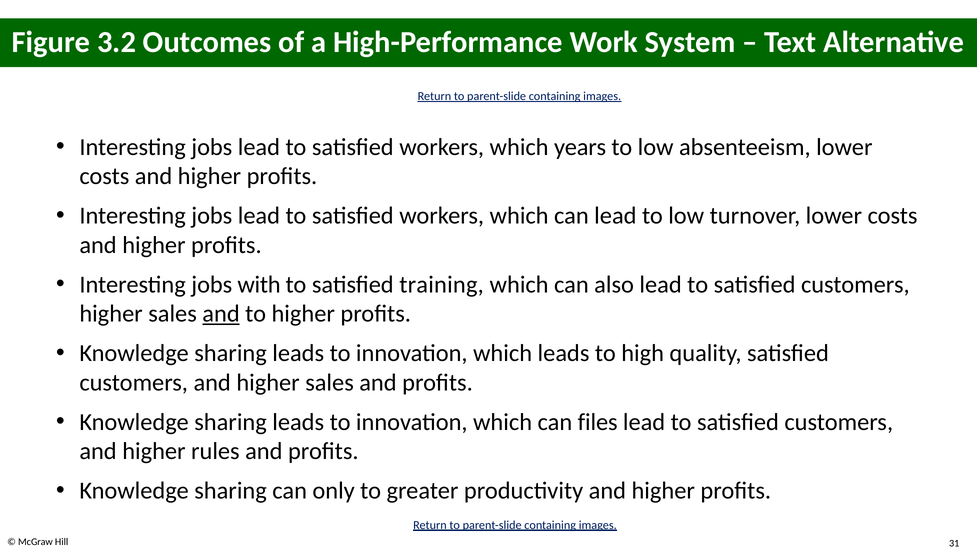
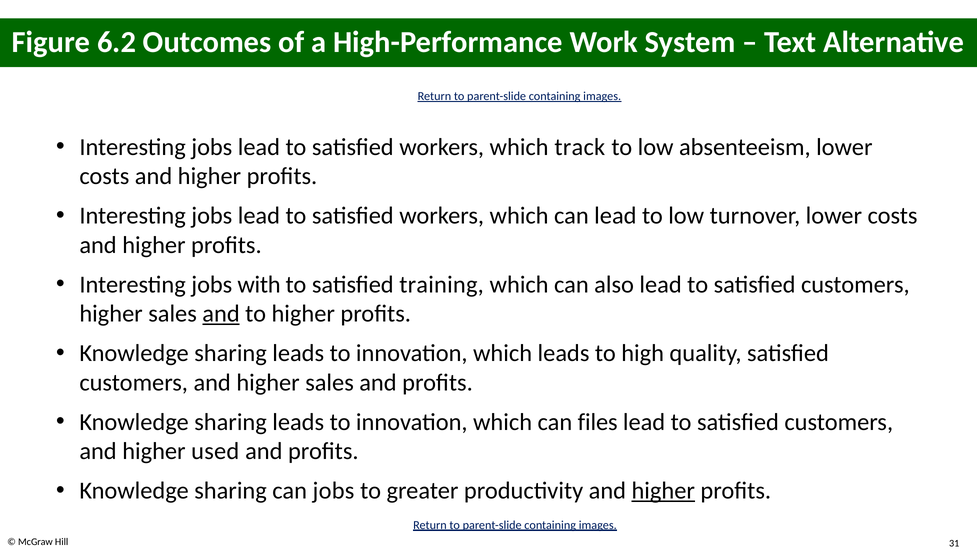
3.2: 3.2 -> 6.2 (117, 42)
years: years -> track (580, 147)
rules: rules -> used (215, 452)
can only: only -> jobs (333, 491)
higher underline: none -> present (663, 491)
